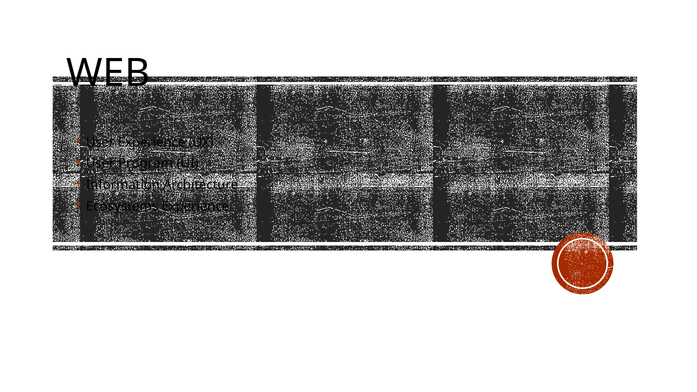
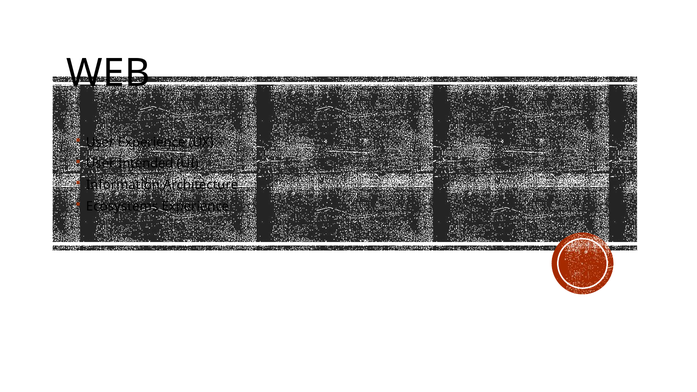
Program: Program -> Intended (146, 164)
